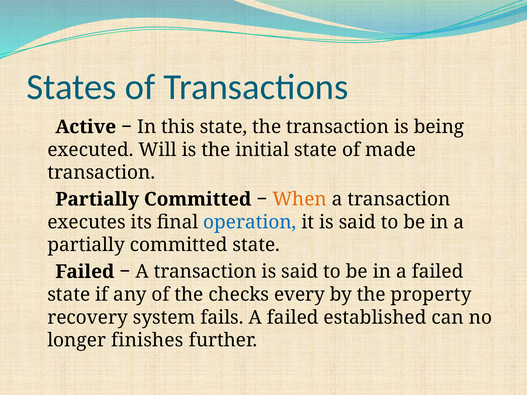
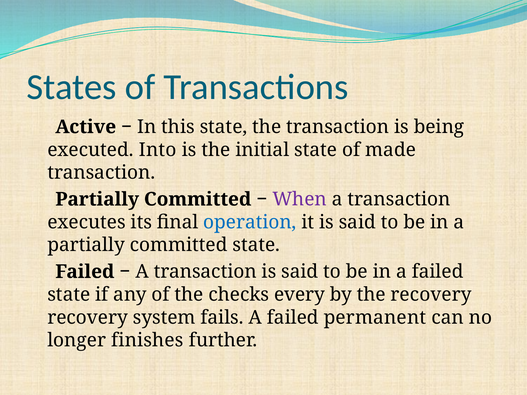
Will: Will -> Into (158, 150)
When colour: orange -> purple (300, 199)
the property: property -> recovery (431, 295)
established: established -> permanent (375, 318)
